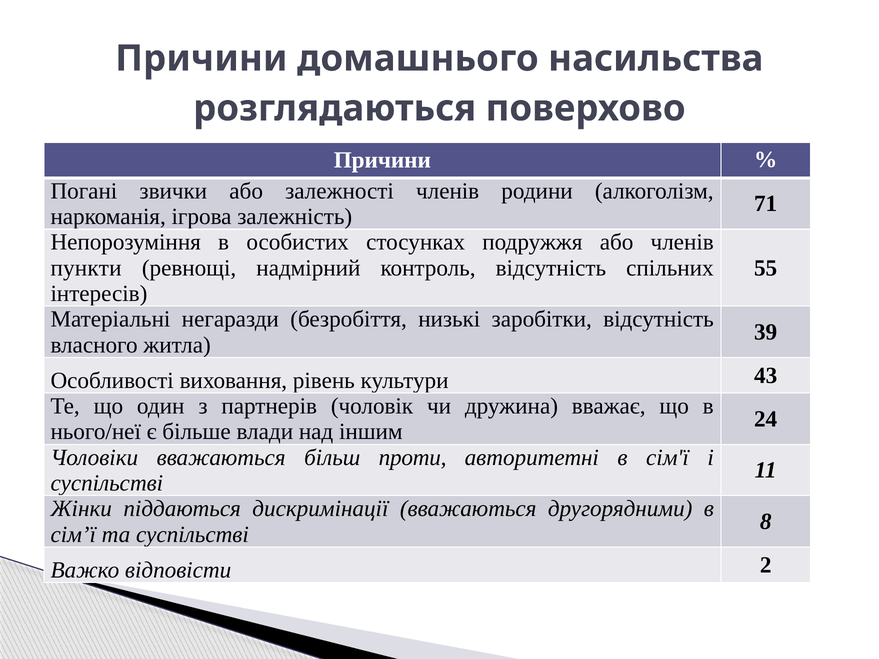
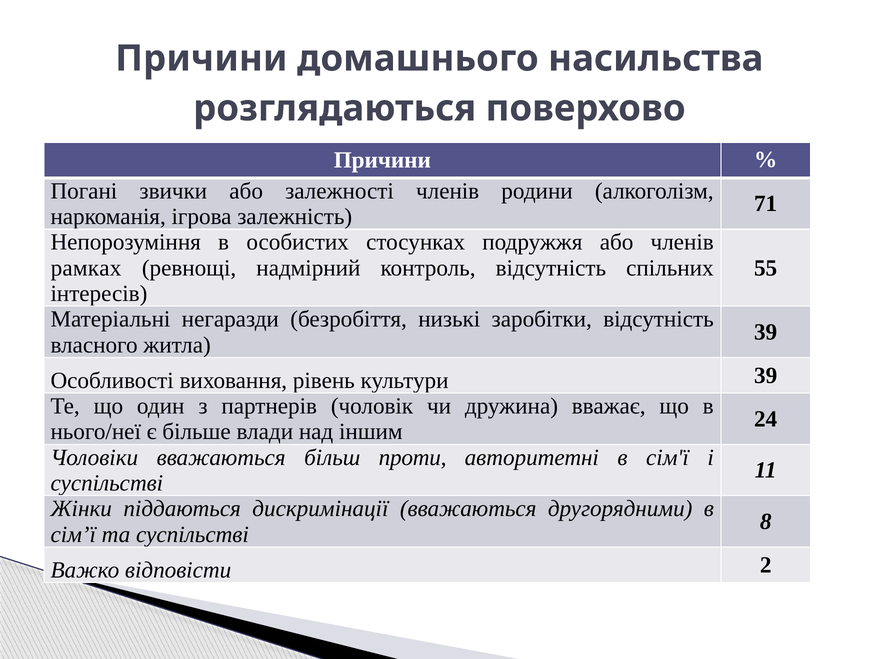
пункти: пункти -> рамках (86, 268)
культури 43: 43 -> 39 (766, 376)
